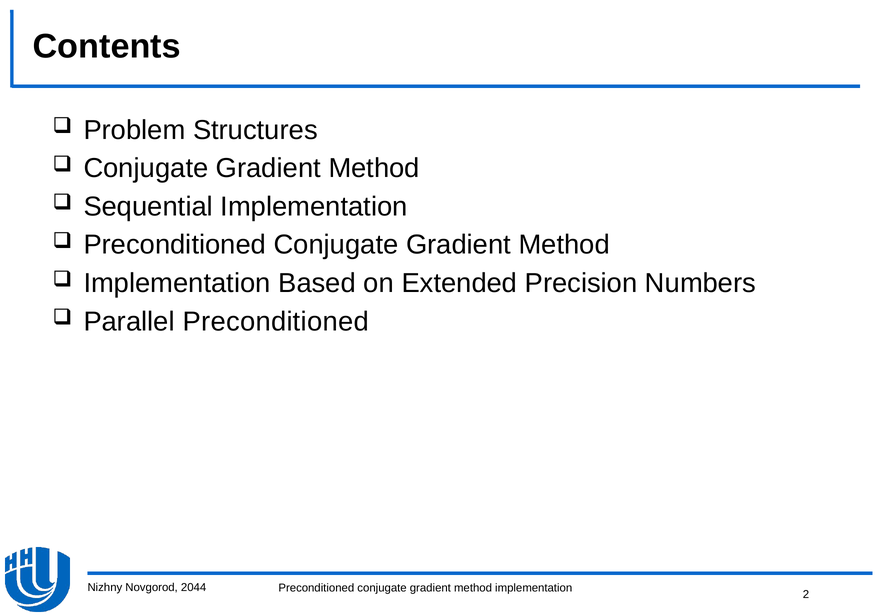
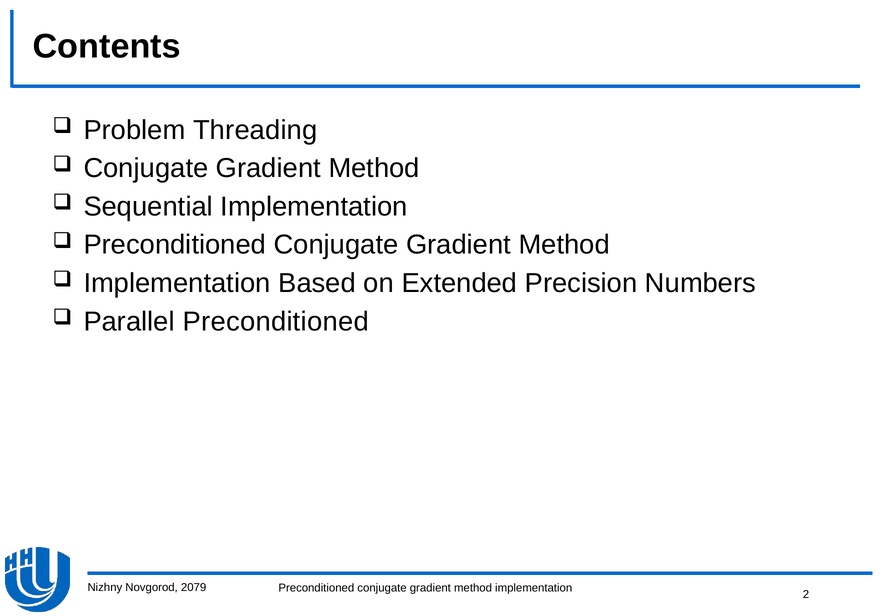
Structures: Structures -> Threading (255, 130)
2044: 2044 -> 2079 (194, 588)
